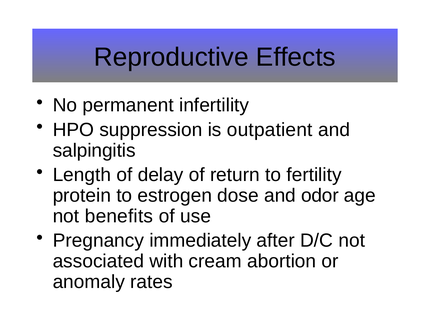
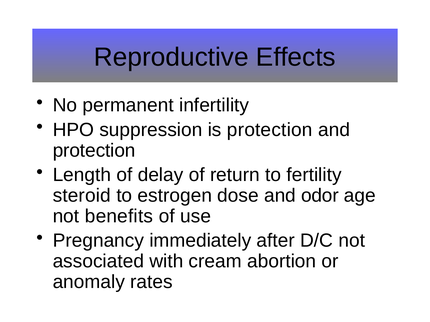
is outpatient: outpatient -> protection (270, 130)
salpingitis: salpingitis -> protection (94, 151)
protein: protein -> steroid (82, 196)
